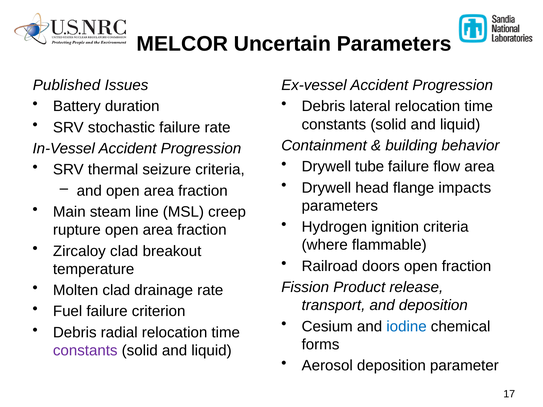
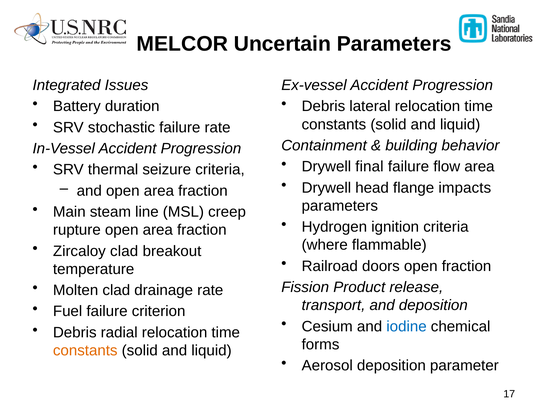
Published: Published -> Integrated (67, 85)
tube: tube -> final (369, 167)
constants colour: purple -> orange (85, 351)
